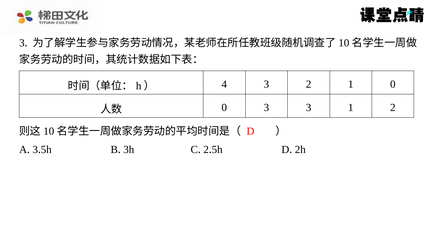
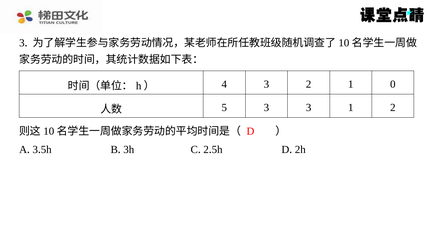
0: 0 -> 5 (224, 108)
